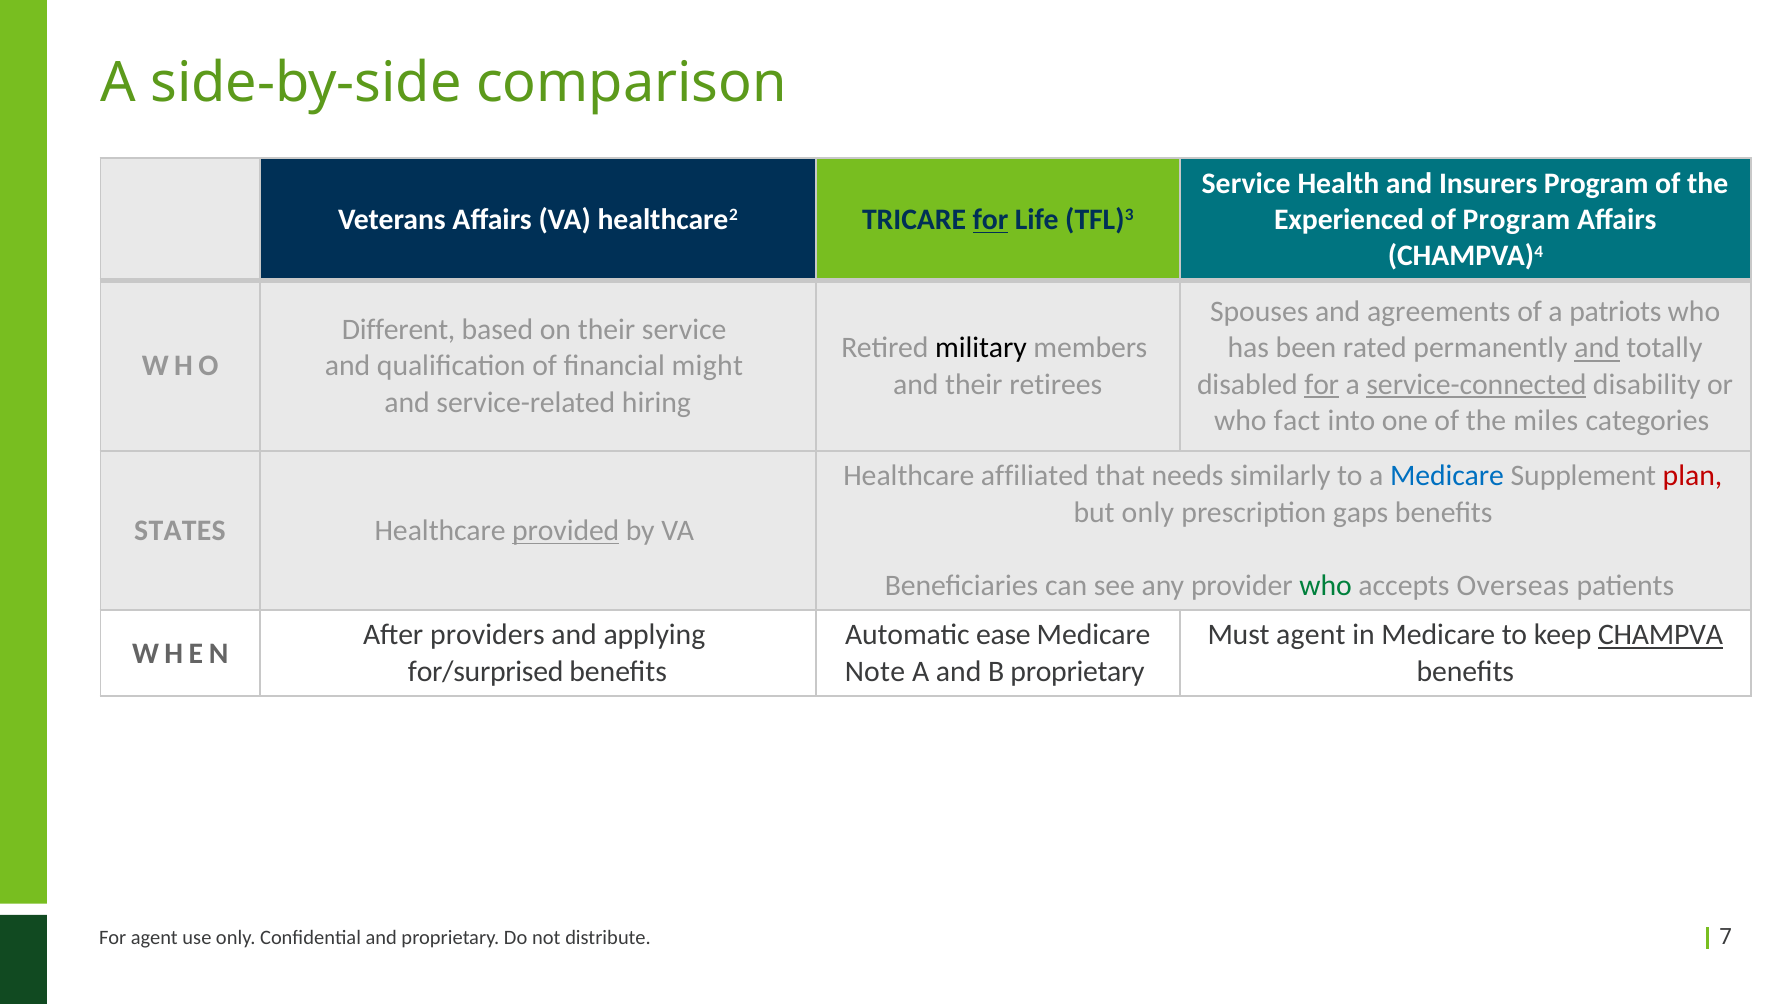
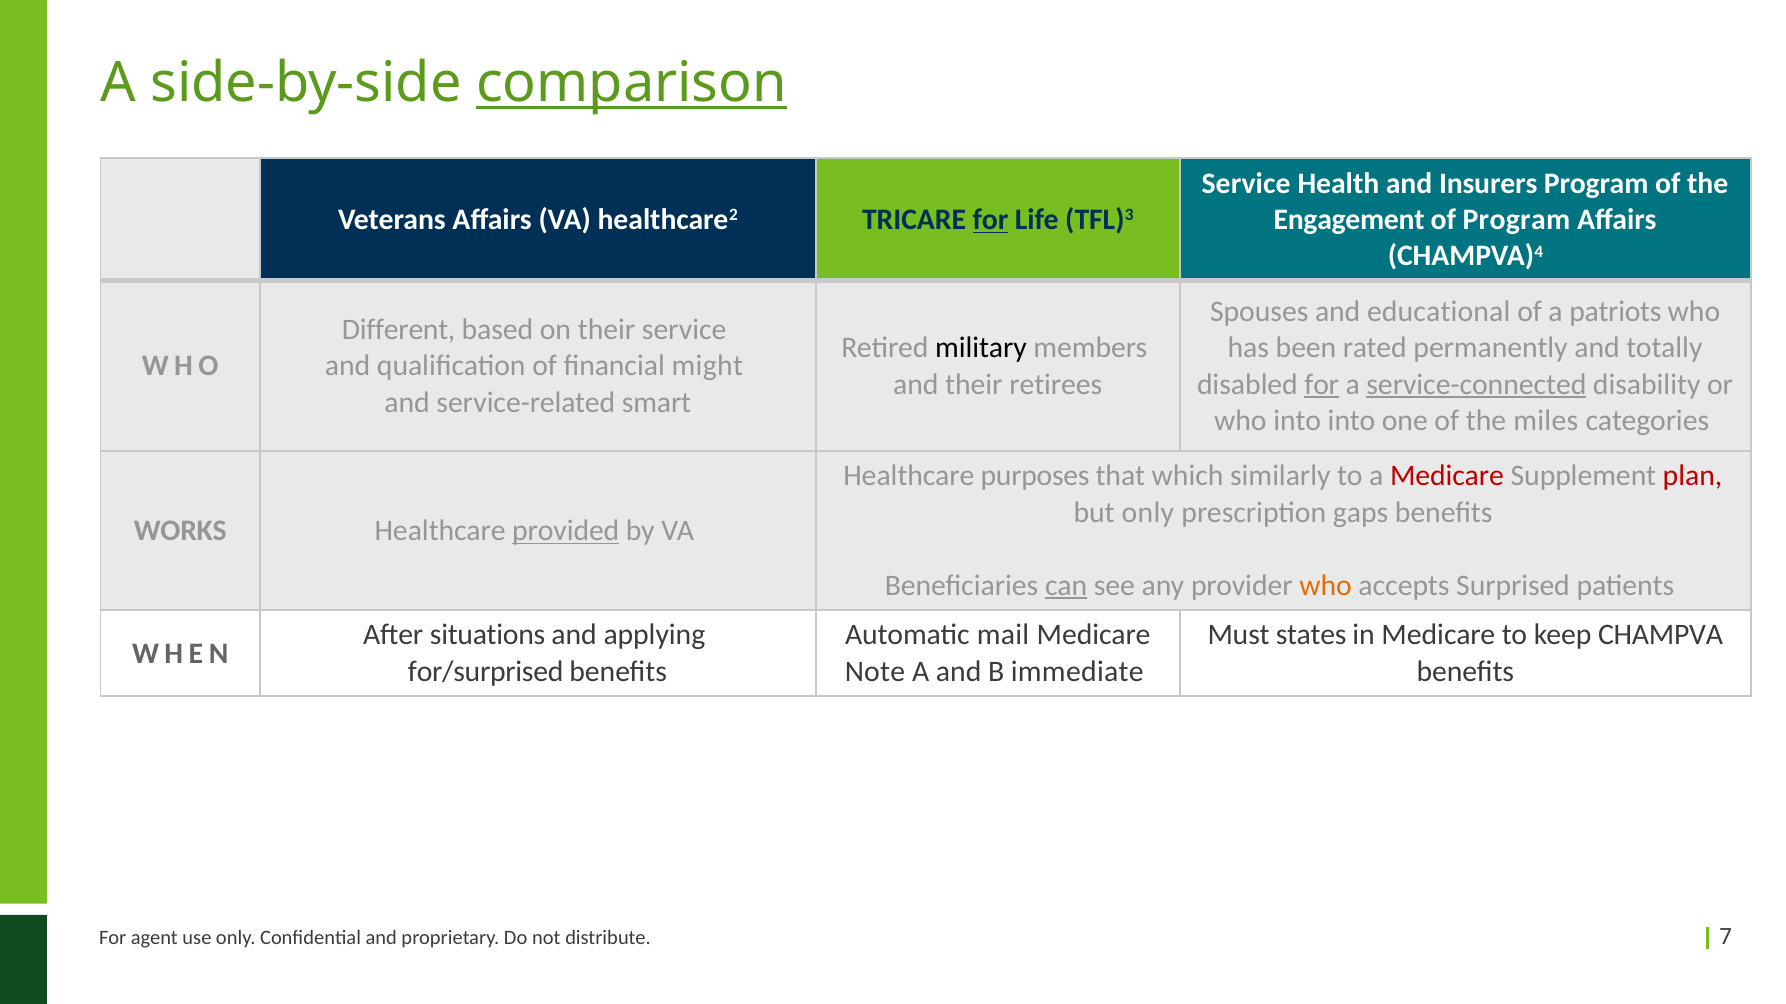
comparison underline: none -> present (631, 83)
Experienced: Experienced -> Engagement (1349, 220)
agreements: agreements -> educational (1439, 312)
and underline: present -> none (1597, 348)
hiring: hiring -> smart (657, 403)
who fact: fact -> into (1297, 421)
affiliated: affiliated -> purposes (1035, 476)
needs: needs -> which (1188, 476)
Medicare colour: blue -> red (1447, 476)
STATES: STATES -> WORKS (180, 531)
can underline: none -> present (1066, 586)
who colour: green -> orange (1326, 586)
Overseas: Overseas -> Surprised (1513, 586)
providers: providers -> situations (488, 635)
ease: ease -> mail (1003, 635)
Must agent: agent -> states (1311, 635)
CHAMPVA underline: present -> none (1661, 635)
B proprietary: proprietary -> immediate (1077, 672)
